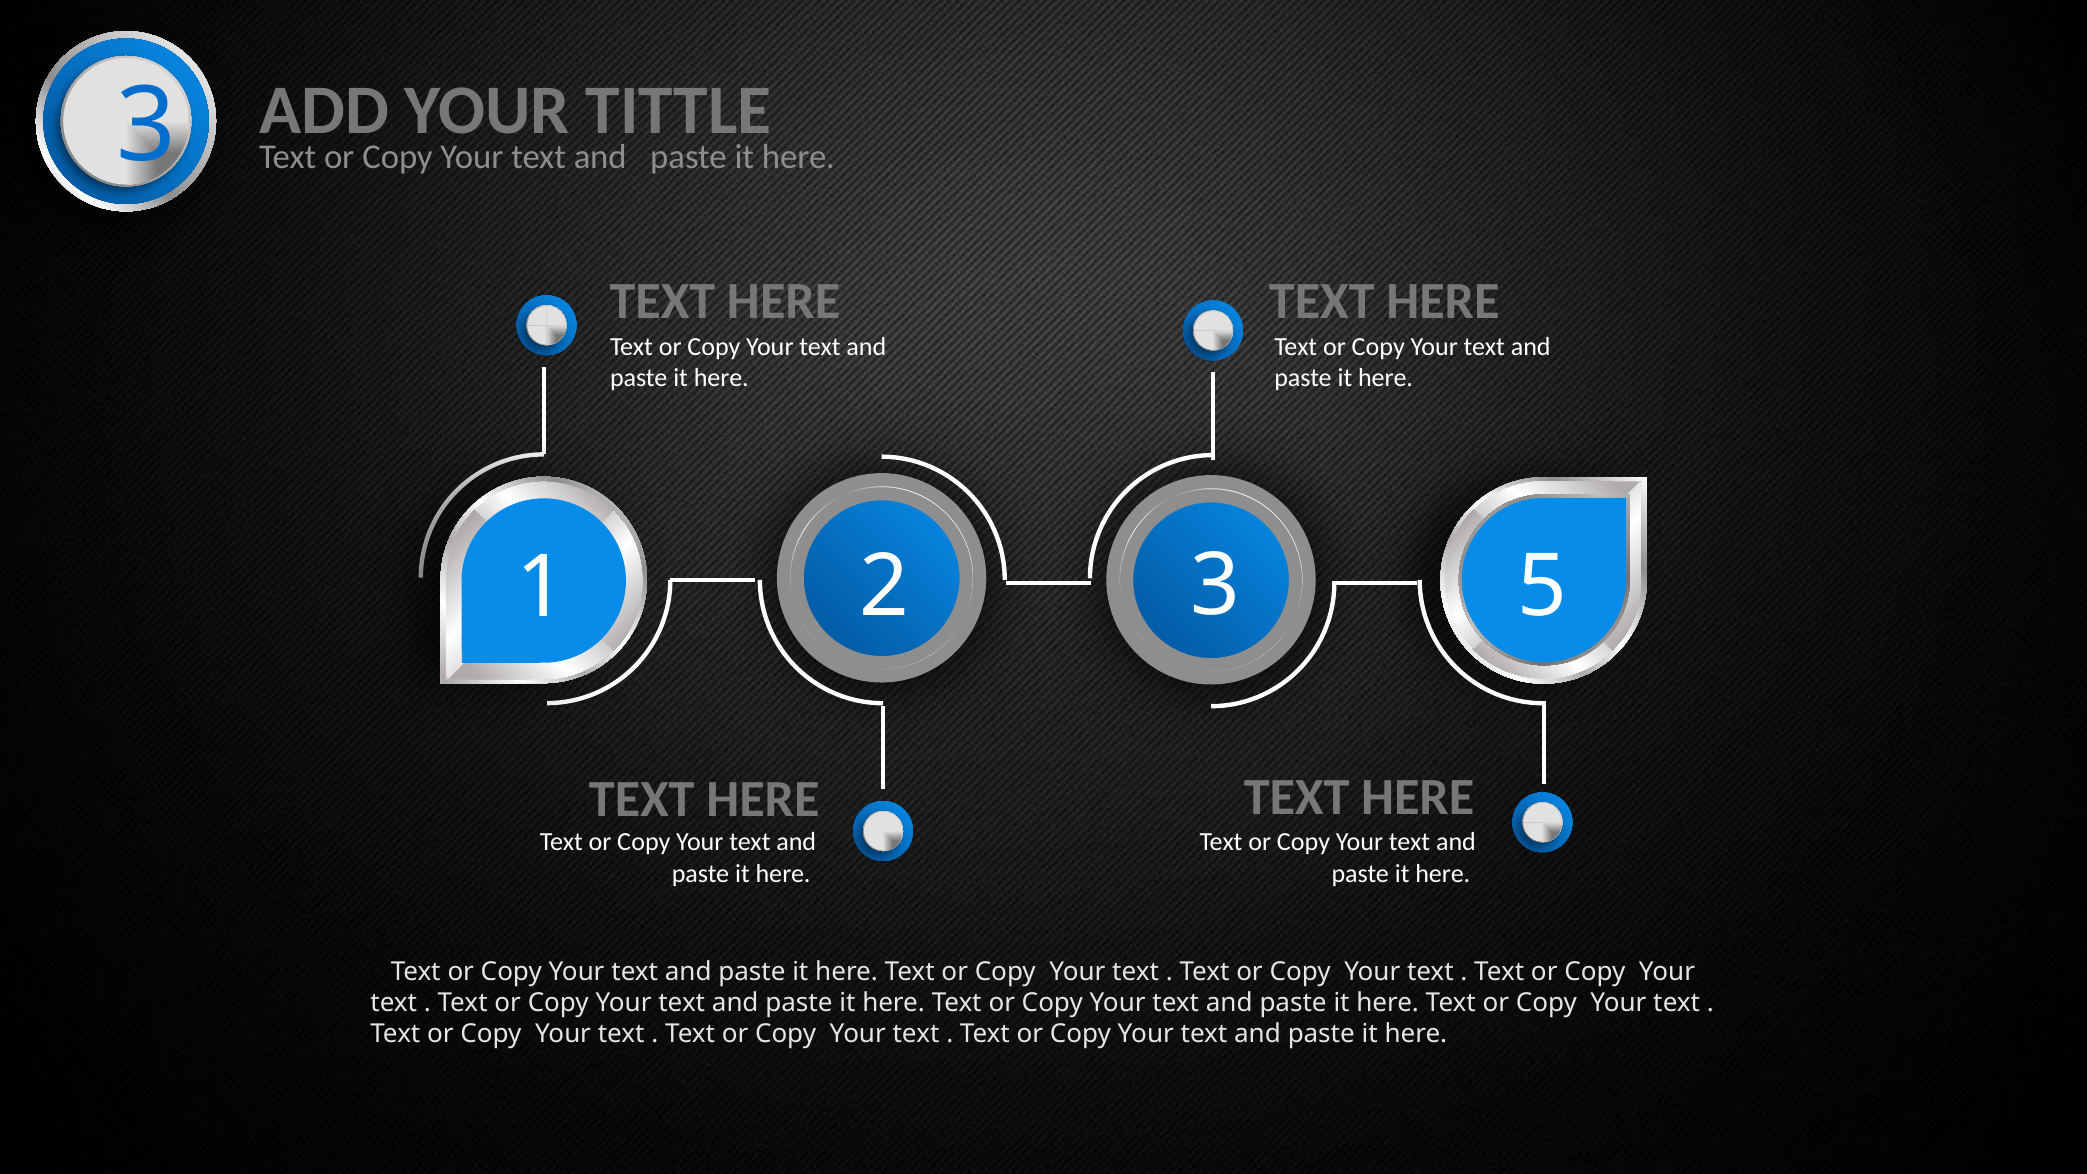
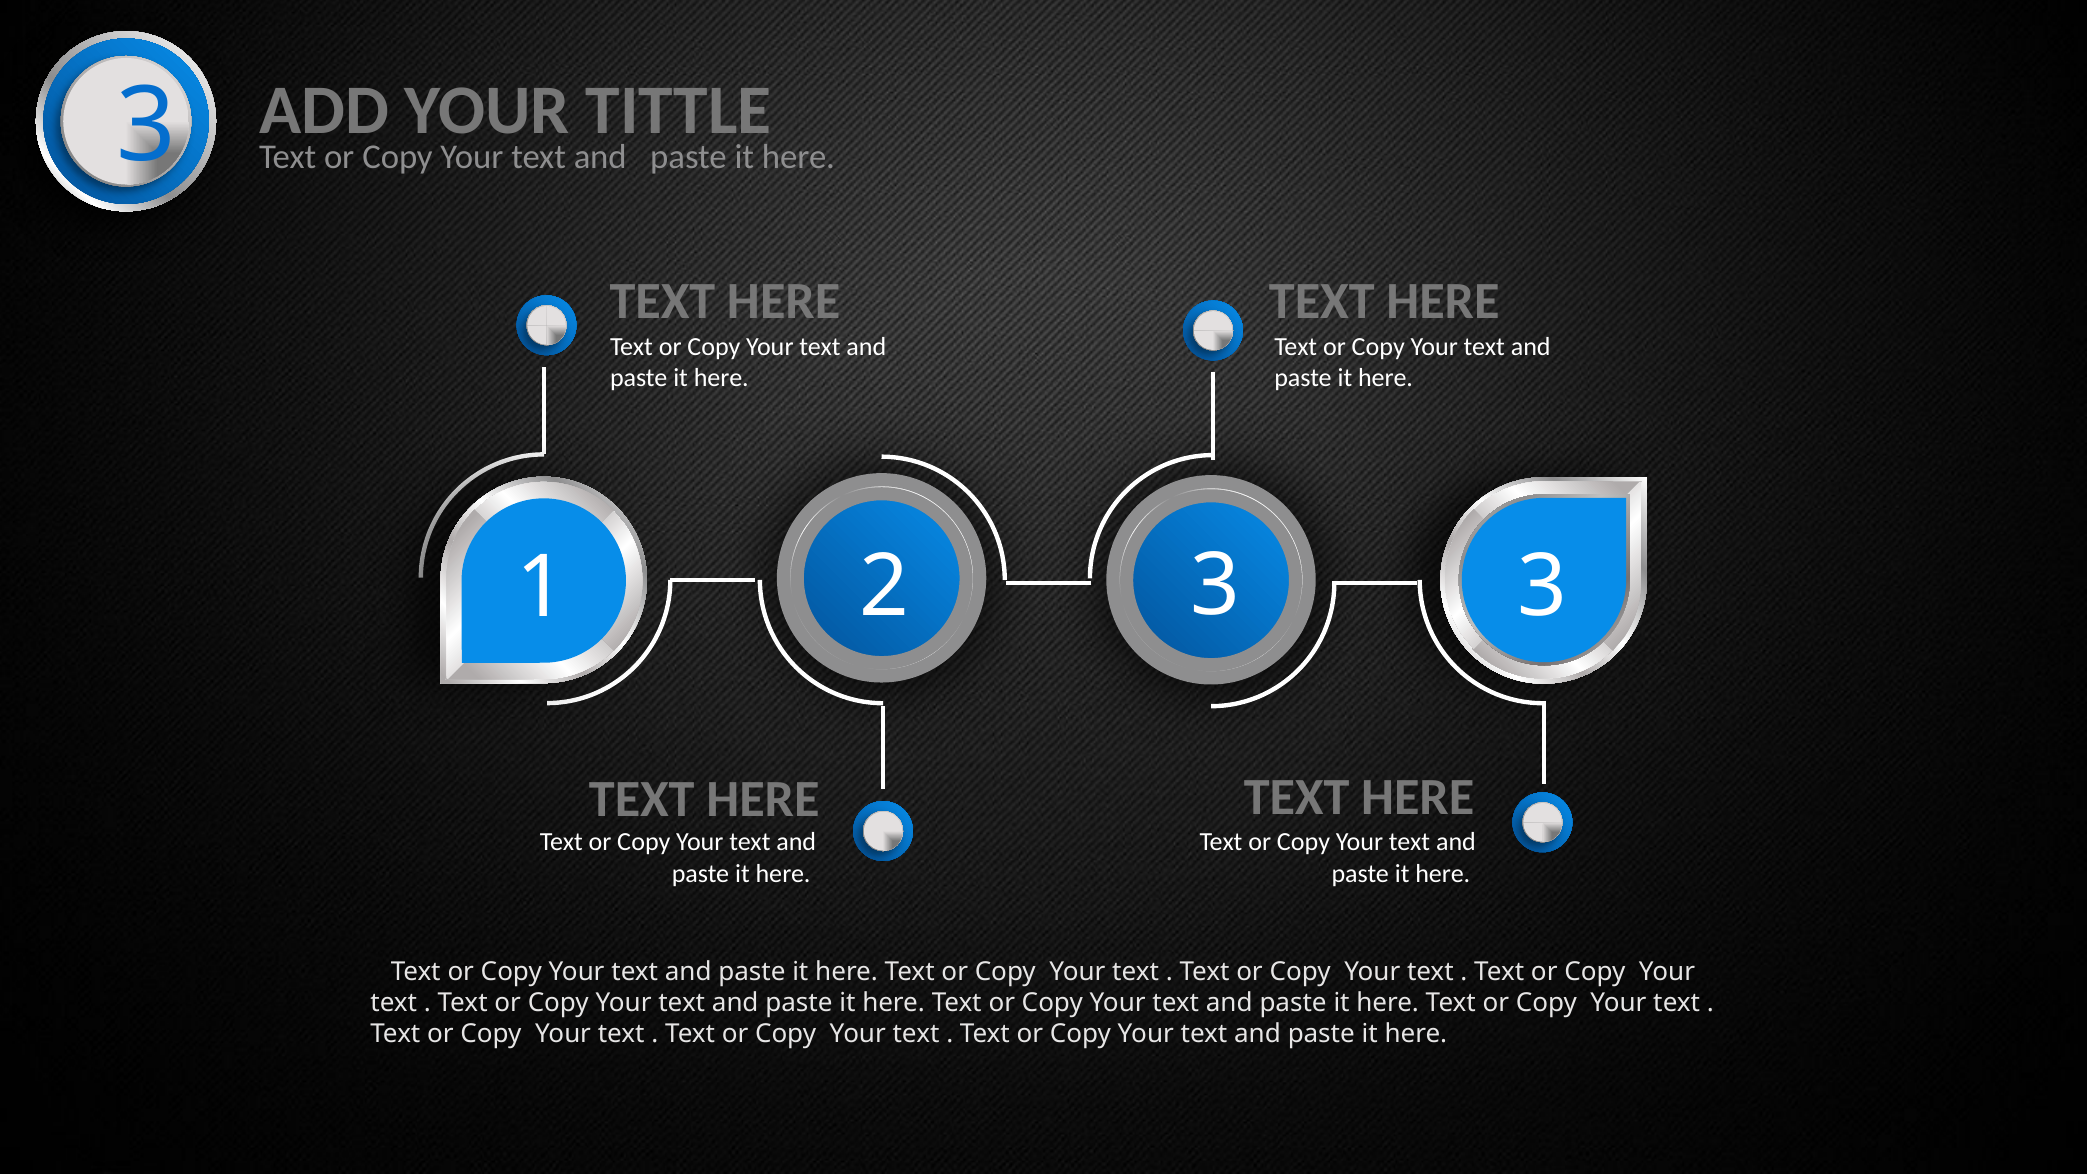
3 5: 5 -> 3 (1543, 586)
